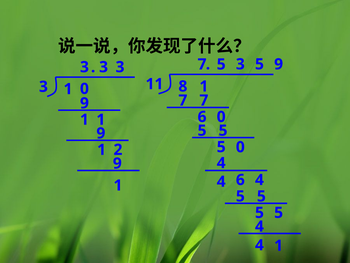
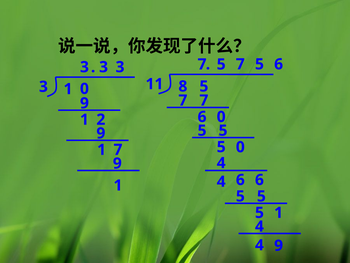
5 3: 3 -> 7 (240, 64)
5 9: 9 -> 6 (279, 64)
8 1: 1 -> 5 (204, 86)
1 1: 1 -> 2 (101, 119)
1 2: 2 -> 7 (118, 149)
6 4: 4 -> 6 (259, 180)
5: 5 -> 1 (279, 212)
4 1: 1 -> 9 (279, 245)
